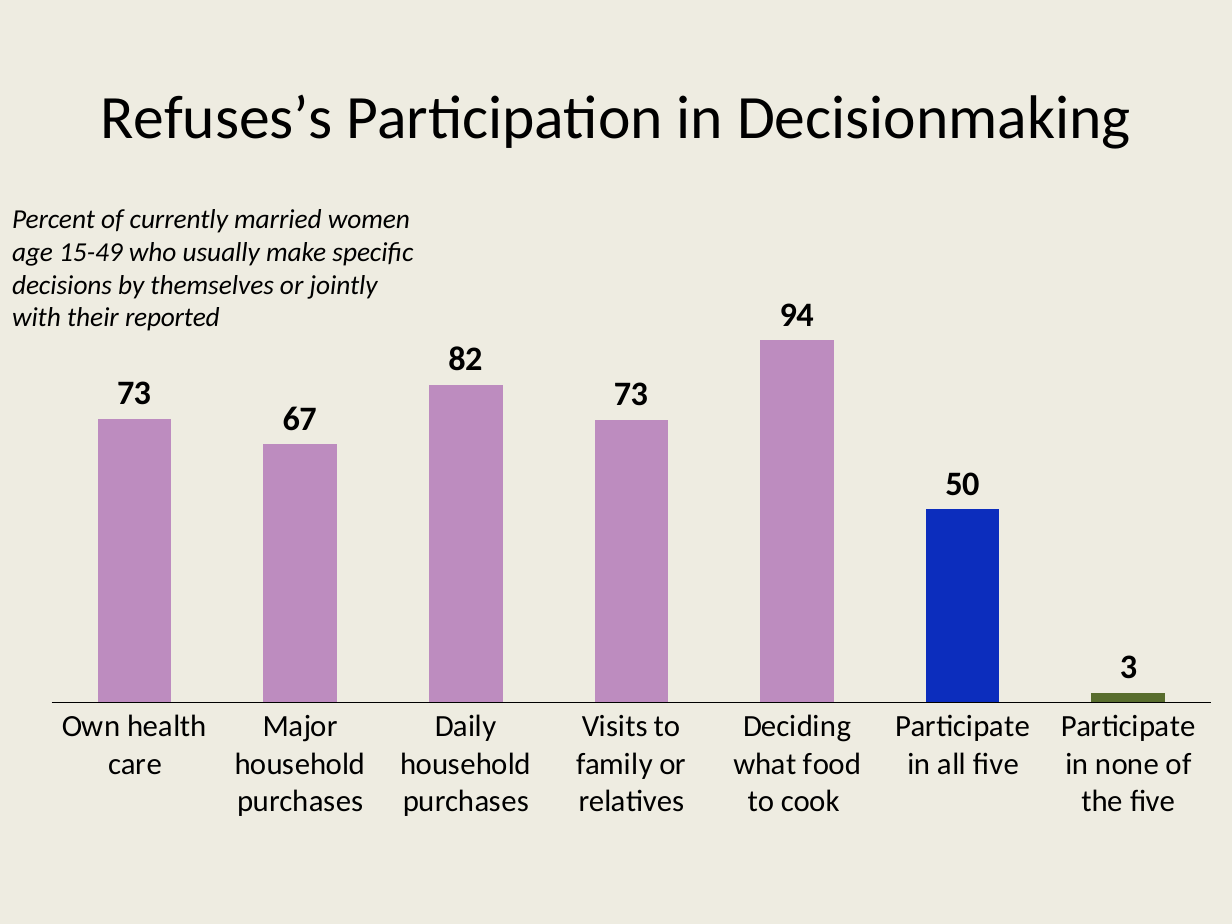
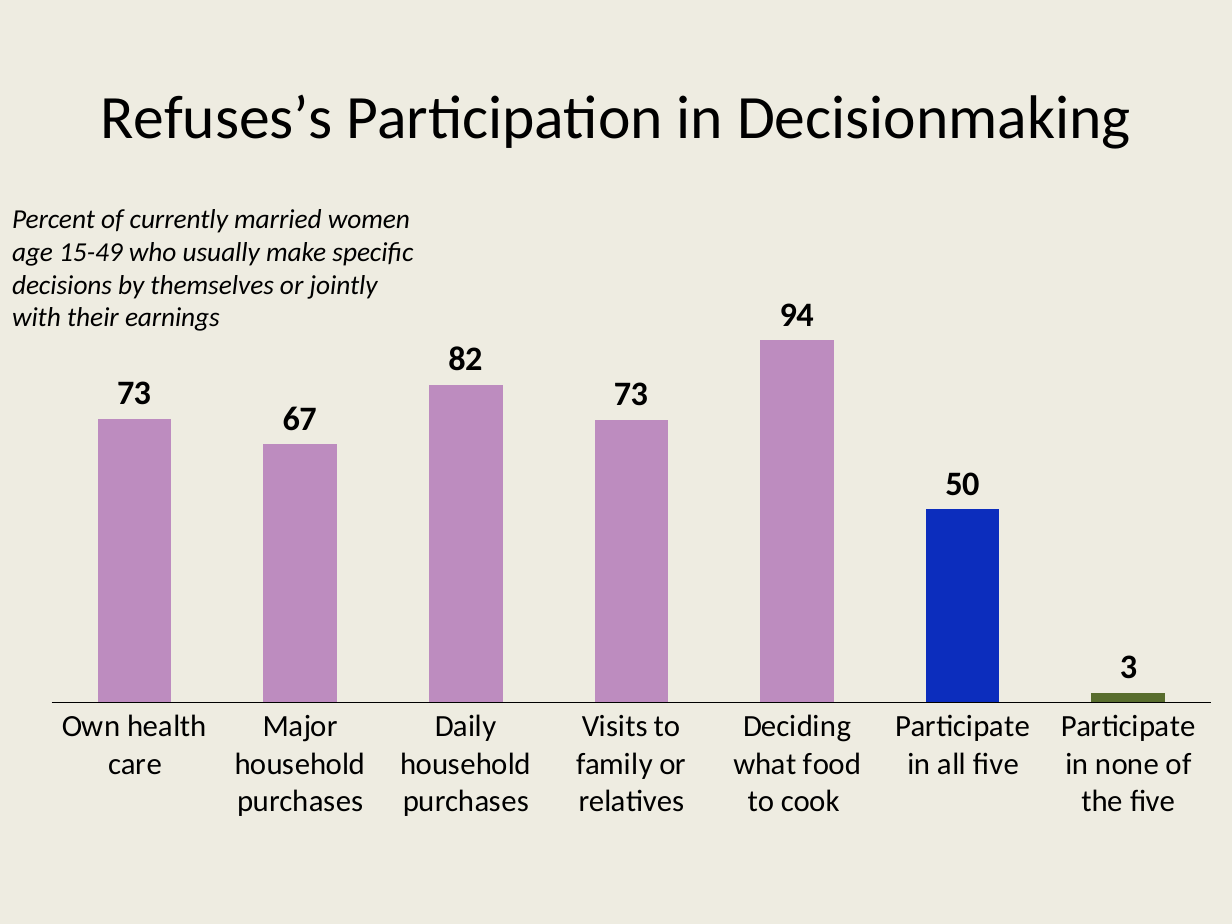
reported: reported -> earnings (172, 318)
